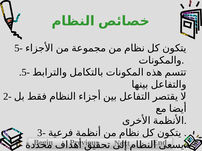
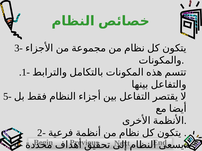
5-: 5- -> 3- (19, 48)
.5-: .5- -> .1- (24, 73)
2-: 2- -> 5- (7, 97)
3-: 3- -> 2- (42, 133)
1-: 1- -> 4- (19, 145)
